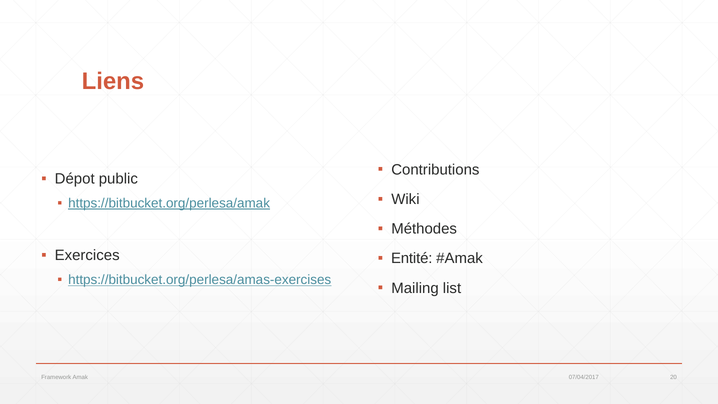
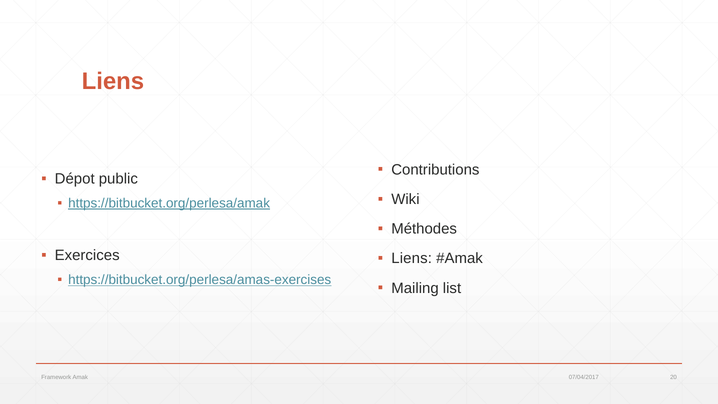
Entité: Entité -> Liens (412, 258)
